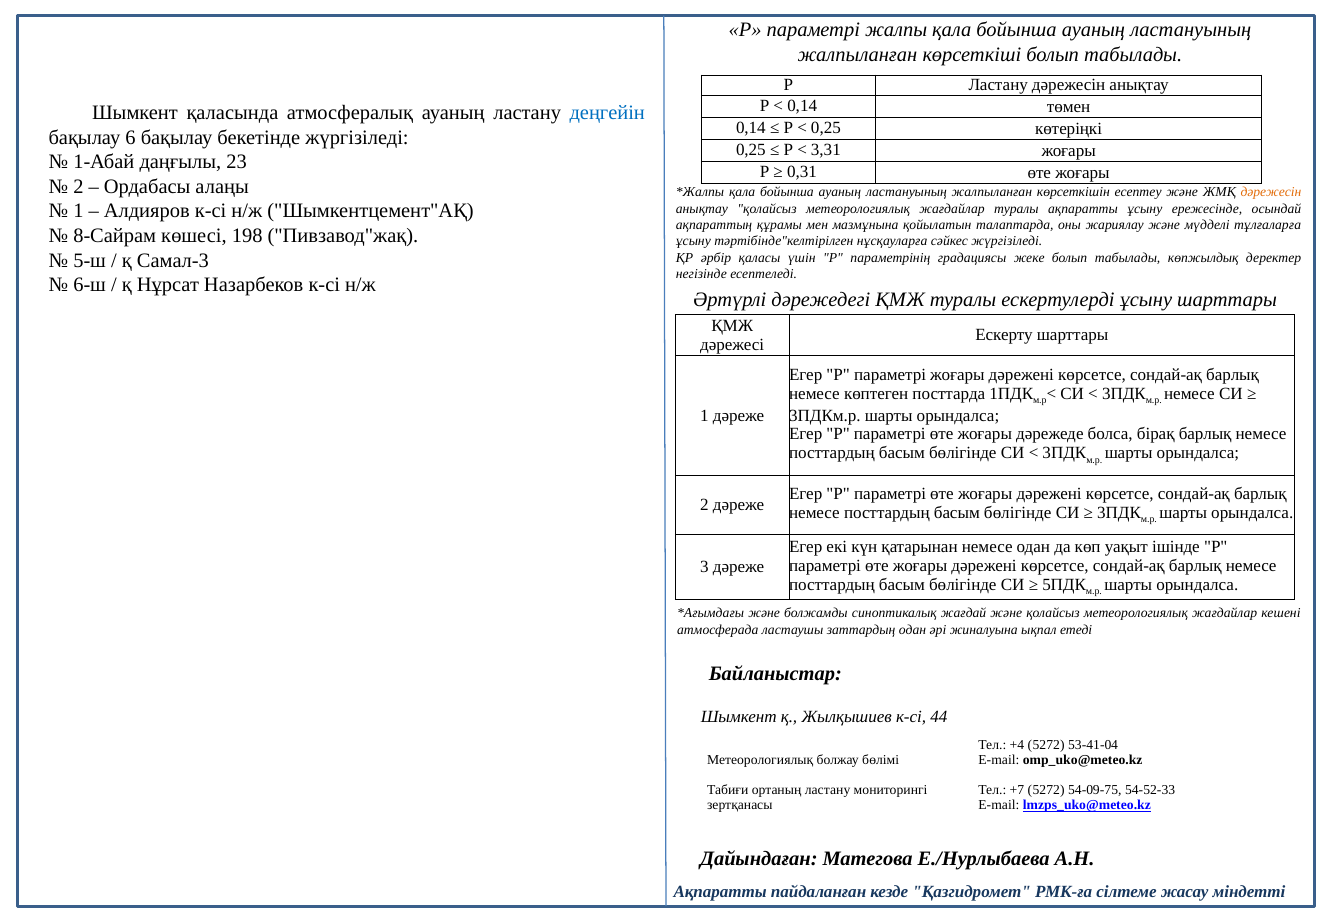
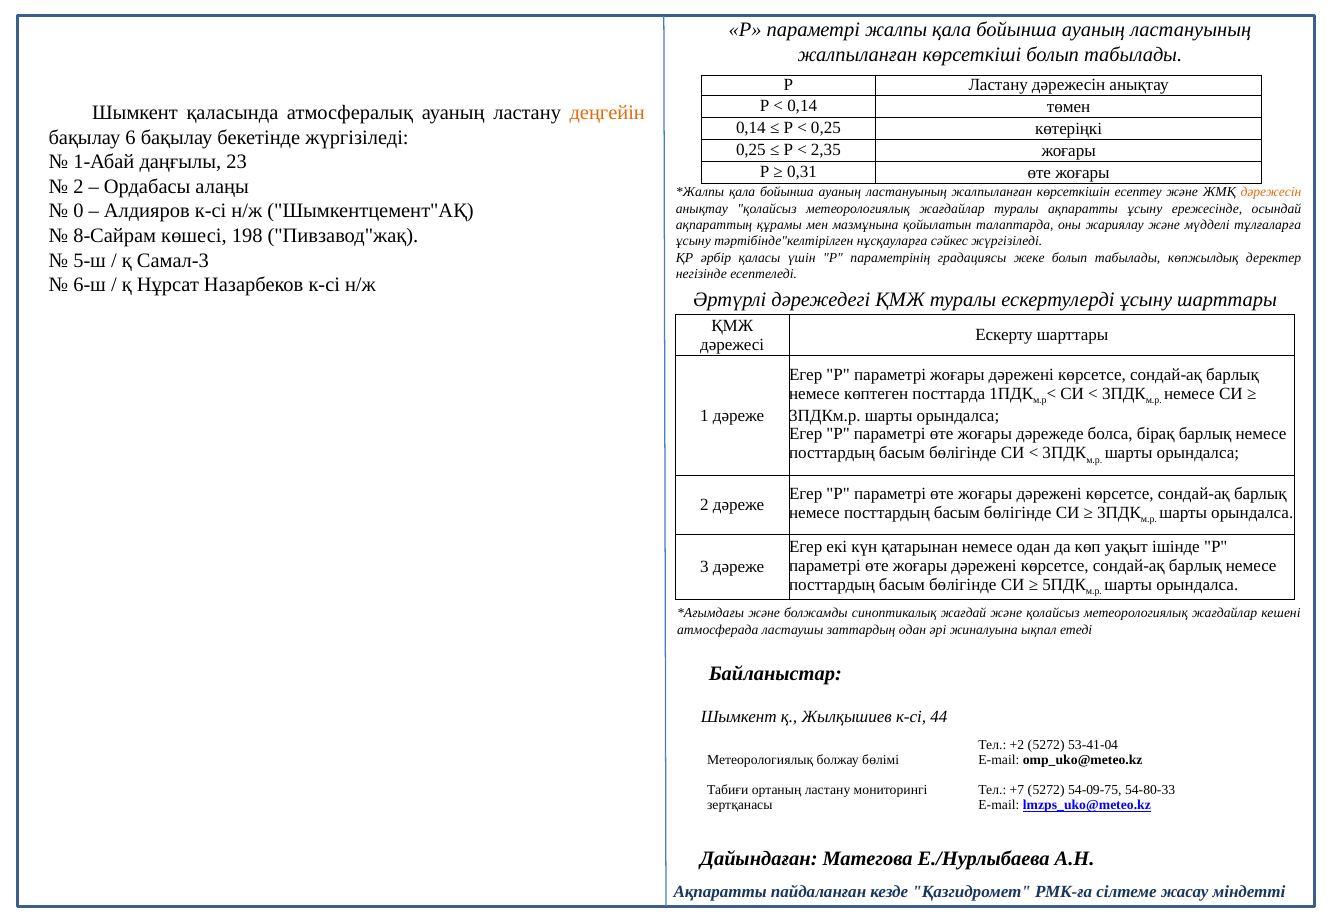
деңгейін colour: blue -> orange (607, 113)
3,31: 3,31 -> 2,35 (826, 150)
1: 1 -> 0 (78, 211)
+4: +4 -> +2 (1017, 745)
54-52-33: 54-52-33 -> 54-80-33 (1150, 790)
